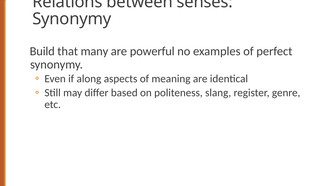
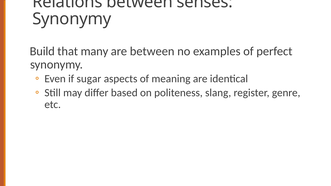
are powerful: powerful -> between (152, 51)
along: along -> sugar (89, 79)
